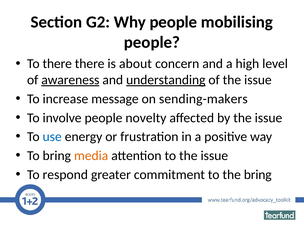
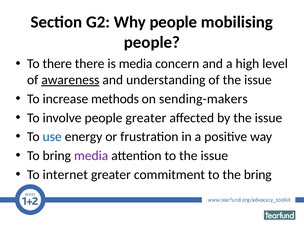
is about: about -> media (136, 64)
understanding underline: present -> none (166, 80)
message: message -> methods (115, 99)
people novelty: novelty -> greater (146, 118)
media colour: orange -> purple (91, 156)
respond: respond -> internet (65, 175)
